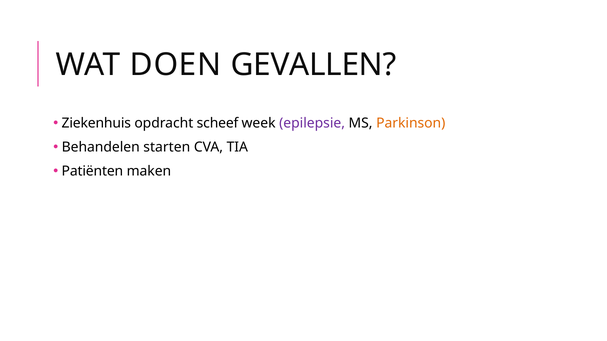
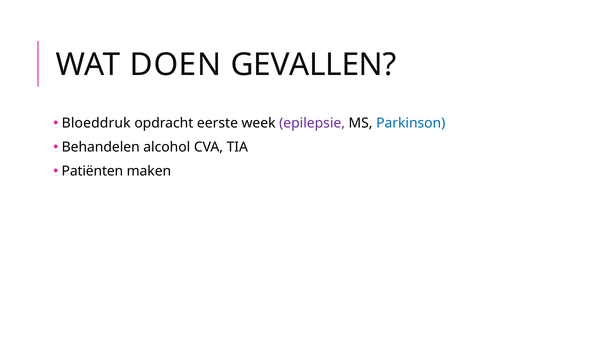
Ziekenhuis: Ziekenhuis -> Bloeddruk (96, 124)
scheef: scheef -> eerste (217, 124)
Parkinson colour: orange -> blue (411, 124)
starten: starten -> alcohol (167, 147)
